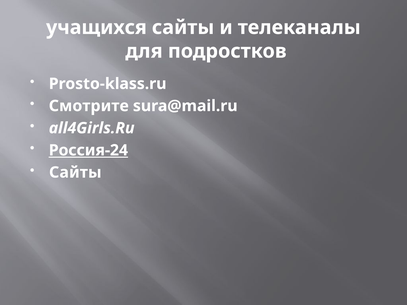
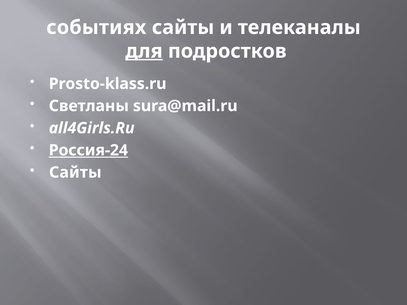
учащихся: учащихся -> событиях (96, 27)
для underline: none -> present (144, 51)
Смотрите: Смотрите -> Светланы (89, 106)
